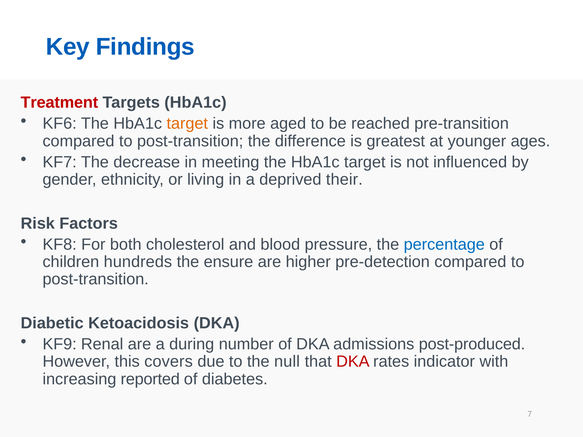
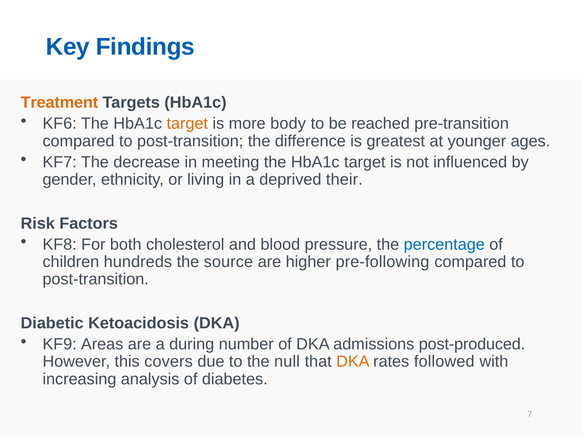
Treatment colour: red -> orange (59, 103)
aged: aged -> body (288, 124)
ensure: ensure -> source (228, 262)
pre-detection: pre-detection -> pre-following (382, 262)
Renal: Renal -> Areas (102, 344)
DKA colour: red -> orange (353, 362)
indicator: indicator -> followed (444, 362)
reported: reported -> analysis (150, 379)
